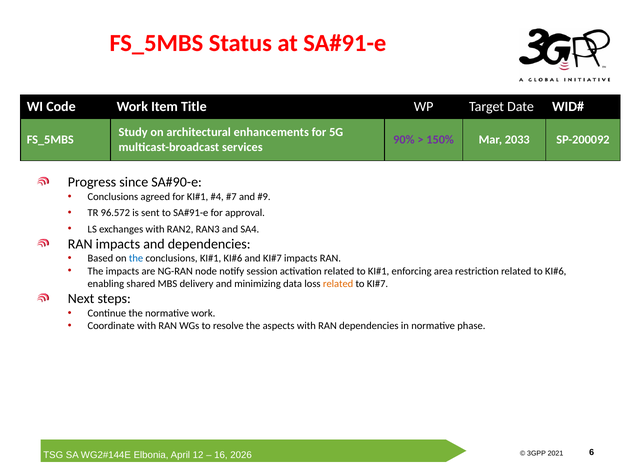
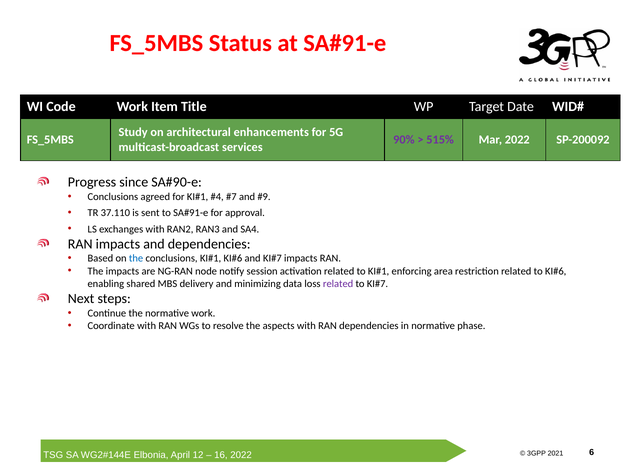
150%: 150% -> 515% (440, 140)
Mar 2033: 2033 -> 2022 (517, 140)
96.572: 96.572 -> 37.110 (115, 213)
related colour: orange -> purple (338, 284)
2026: 2026 -> 2022 (241, 456)
